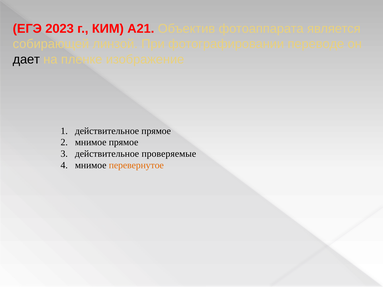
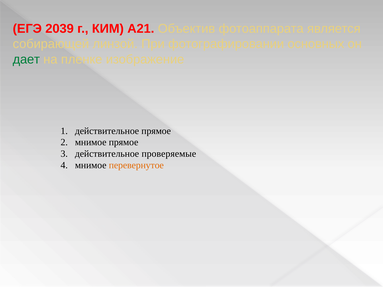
2023: 2023 -> 2039 (60, 29)
переводе: переводе -> основных (316, 44)
дает colour: black -> green (26, 59)
